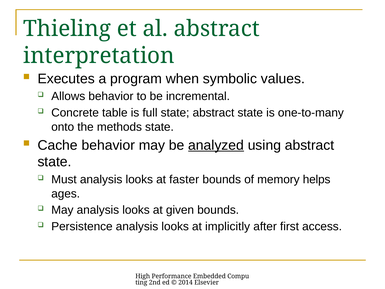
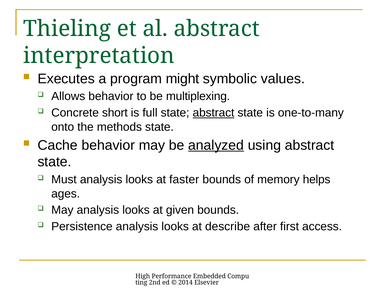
when: when -> might (183, 79)
incremental: incremental -> multiplexing (198, 96)
table: table -> short (115, 113)
abstract underline: none -> present (213, 113)
implicitly: implicitly -> describe (228, 226)
